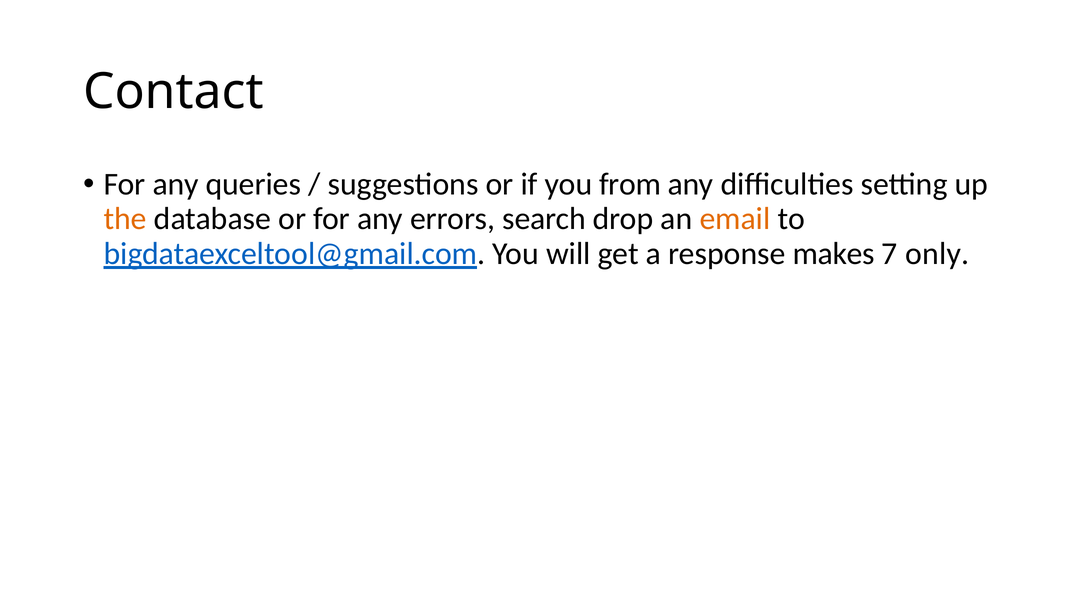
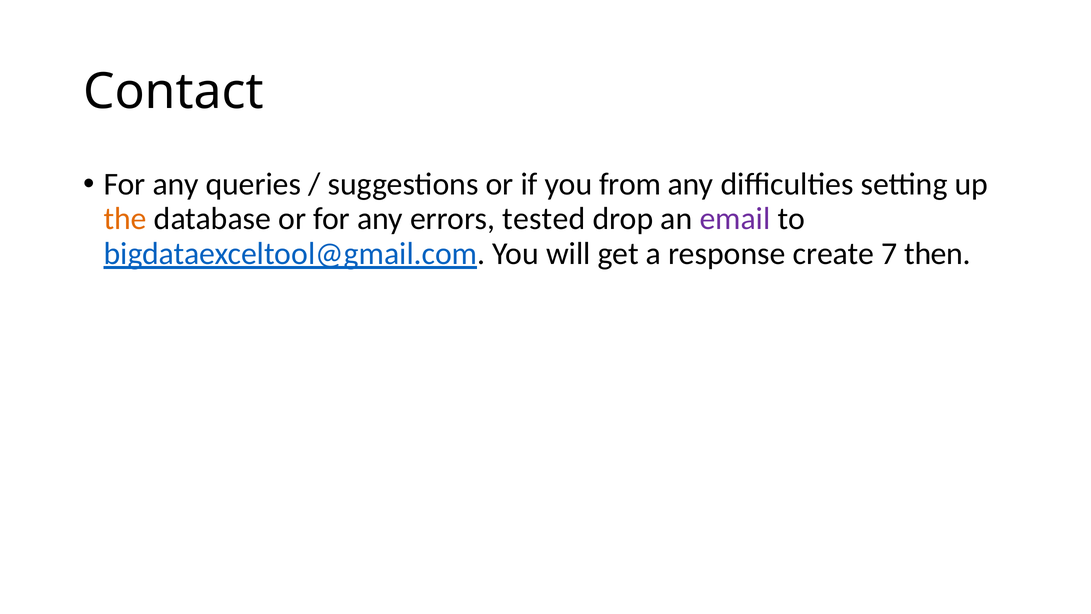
search: search -> tested (544, 219)
email colour: orange -> purple (735, 219)
makes: makes -> create (833, 254)
only: only -> then (938, 254)
